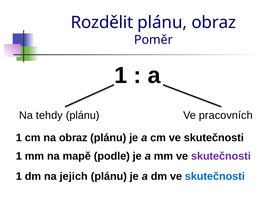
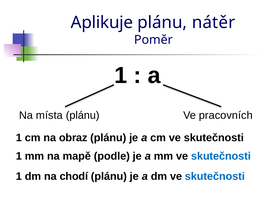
Rozdělit: Rozdělit -> Aplikuje (102, 23)
plánu obraz: obraz -> nátěr (214, 23)
tehdy: tehdy -> místa (49, 115)
skutečnosti colour: purple -> blue (221, 156)
jejich: jejich -> chodí (74, 176)
